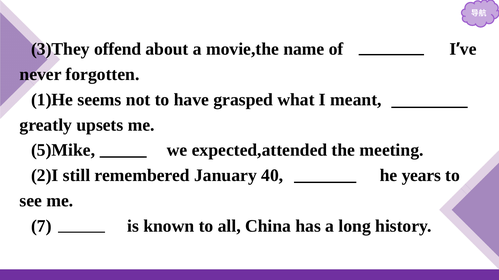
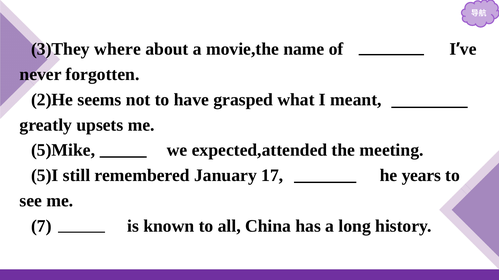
offend: offend -> where (118, 49)
1)He: 1)He -> 2)He (52, 100)
2)I: 2)I -> 5)I (45, 176)
40: 40 -> 17 (272, 176)
